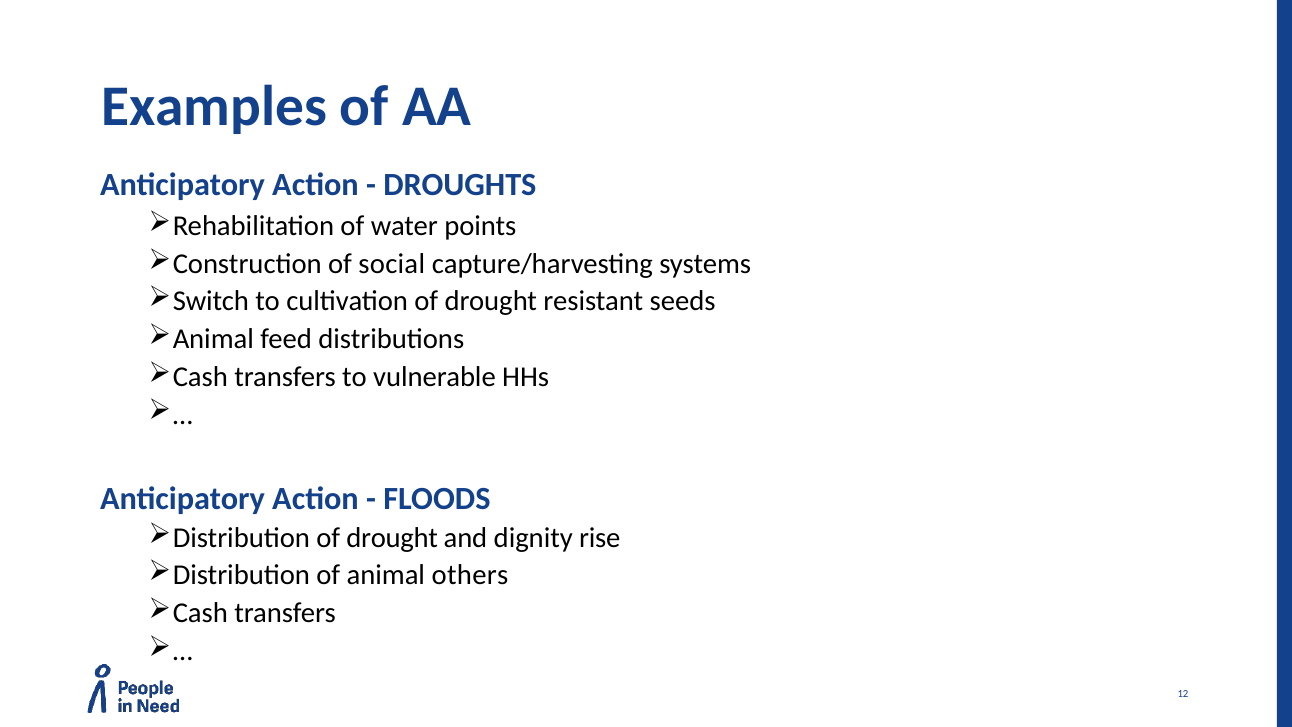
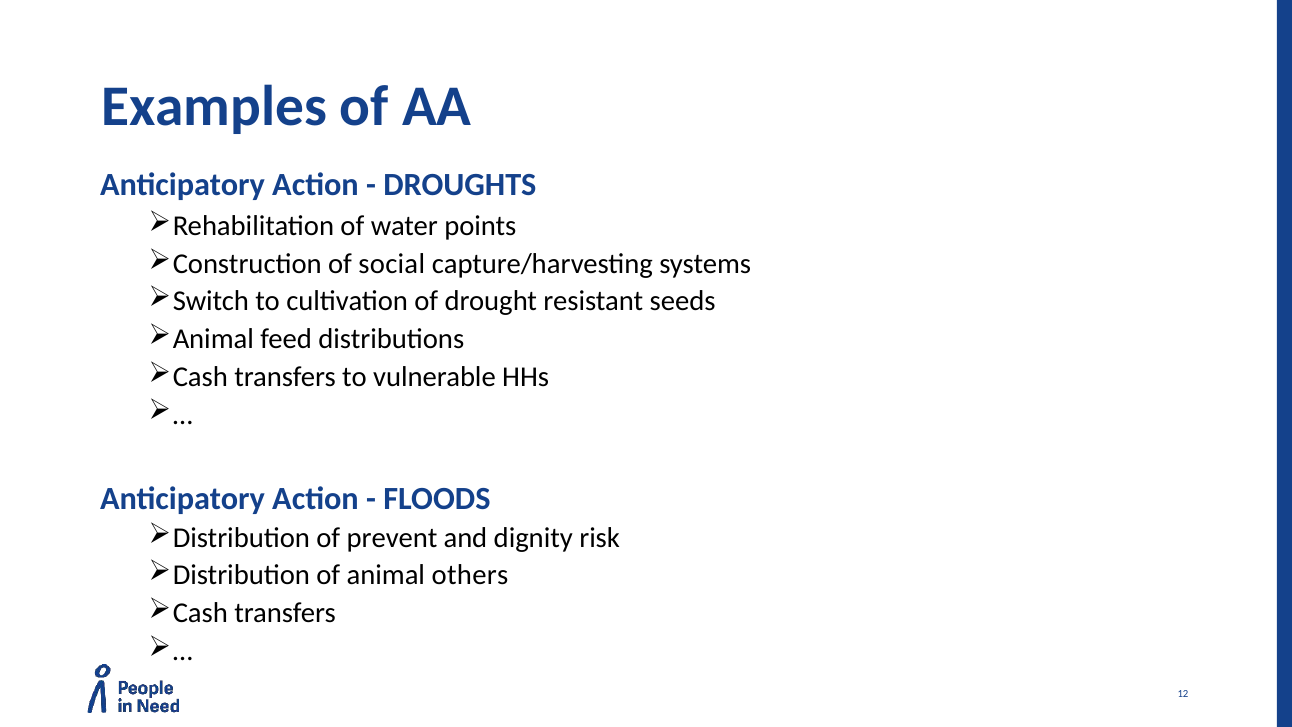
drought: drought -> prevent (392, 538)
rise: rise -> risk (600, 538)
